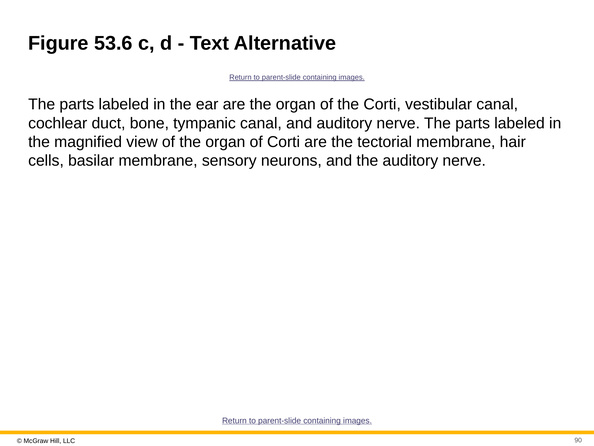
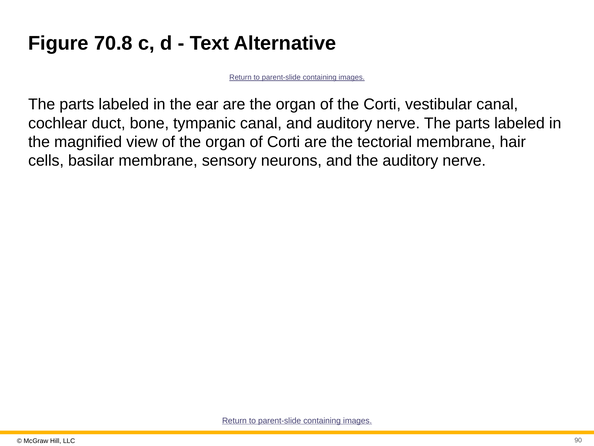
53.6: 53.6 -> 70.8 (113, 43)
